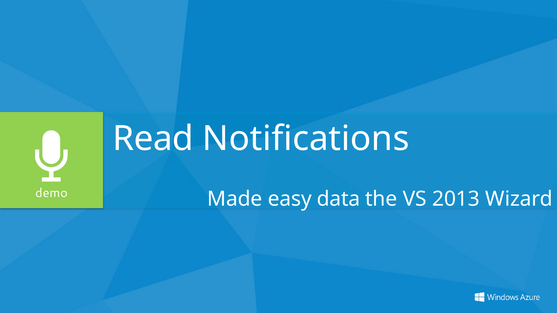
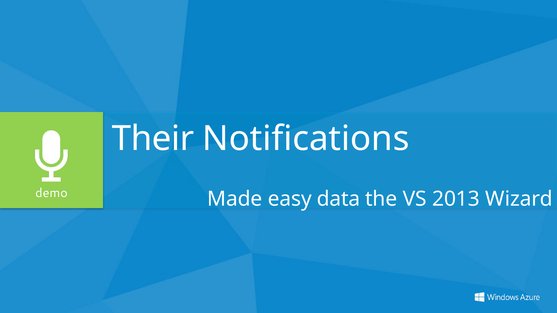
Read: Read -> Their (153, 139)
